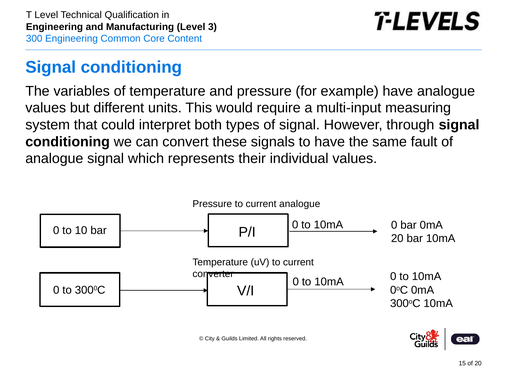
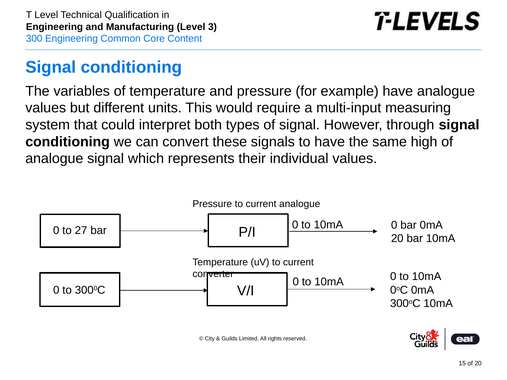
fault: fault -> high (424, 142)
10: 10 -> 27 (81, 231)
